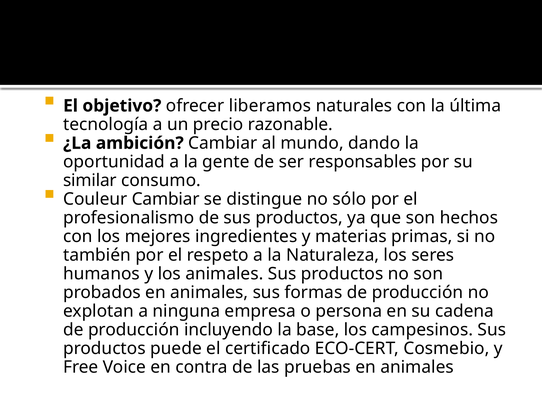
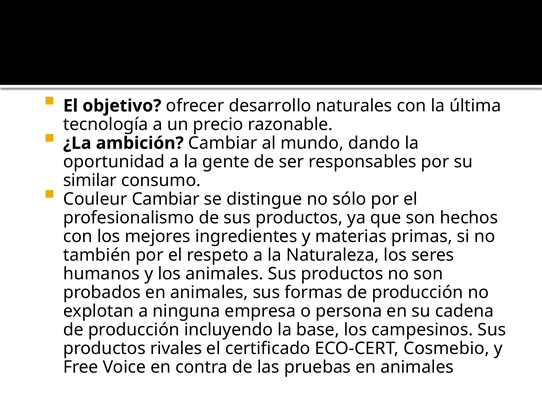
liberamos: liberamos -> desarrollo (270, 106)
puede: puede -> rivales (176, 349)
